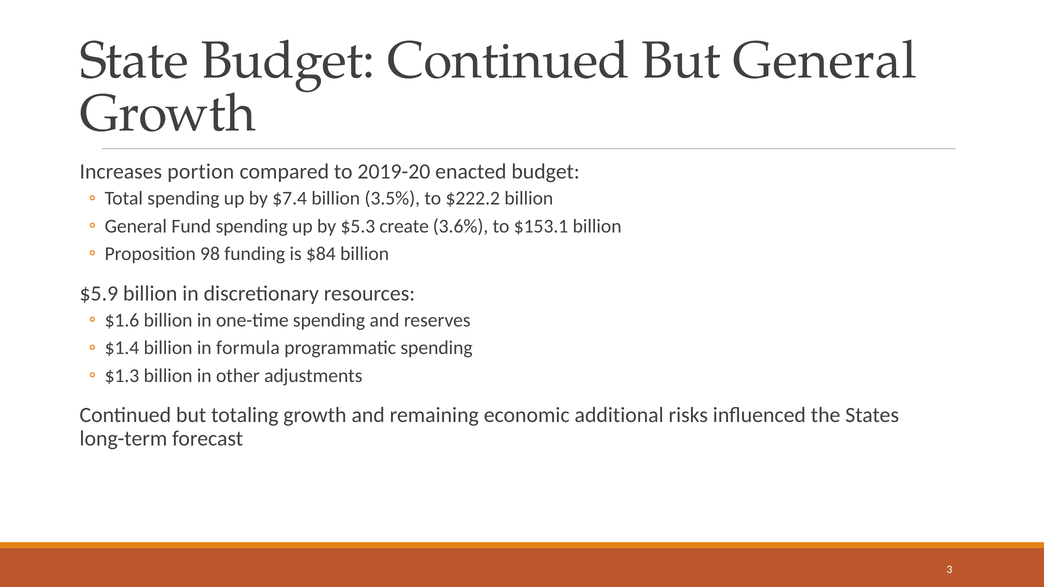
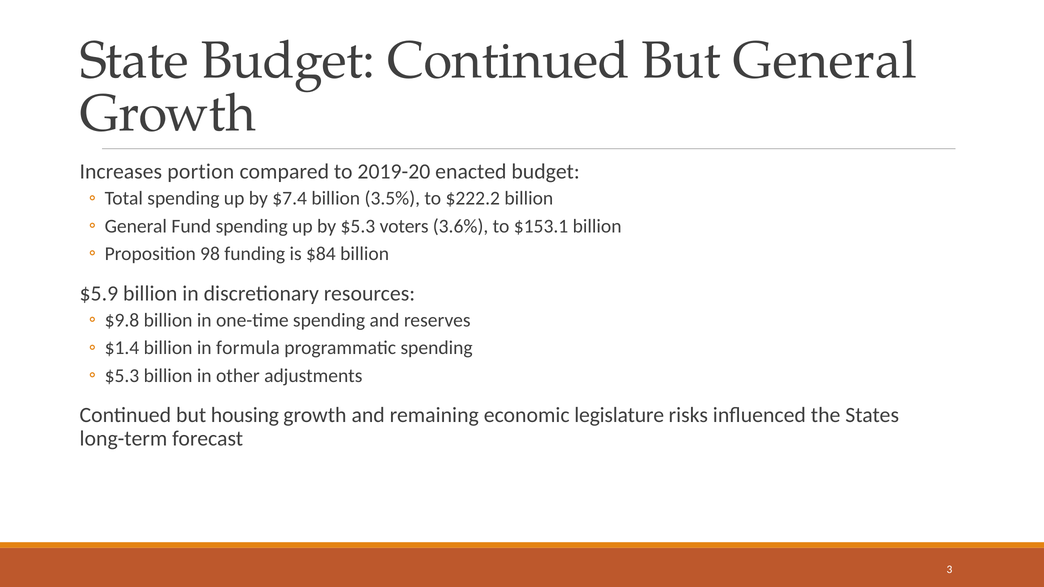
create: create -> voters (404, 226)
$1.6: $1.6 -> $9.8 (122, 320)
$1.3: $1.3 -> $5.3 (122, 376)
totaling: totaling -> housing (245, 415)
additional: additional -> legislature (619, 415)
